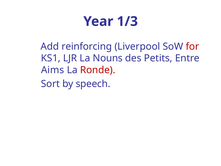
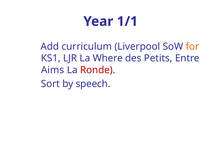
1/3: 1/3 -> 1/1 (127, 21)
reinforcing: reinforcing -> curriculum (87, 46)
for colour: red -> orange (192, 46)
Nouns: Nouns -> Where (108, 58)
